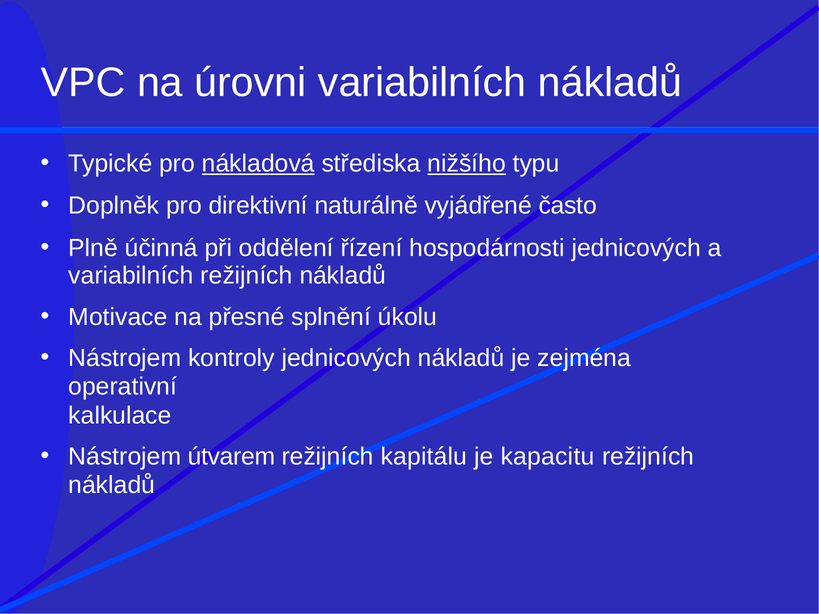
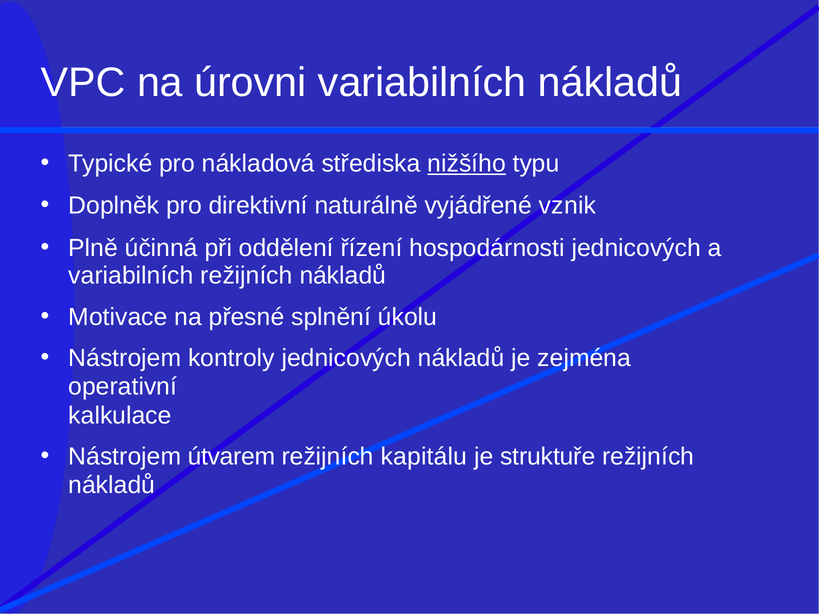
nákladová underline: present -> none (258, 163)
často: často -> vznik (567, 206)
kapacitu: kapacitu -> struktuře (548, 457)
